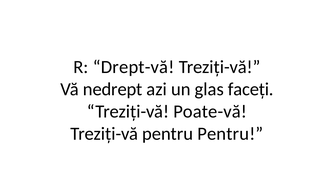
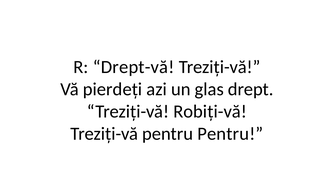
nedrept: nedrept -> pierdeți (113, 89)
faceți: faceți -> drept (251, 89)
Poate-vă: Poate-vă -> Robiți-vă (210, 111)
